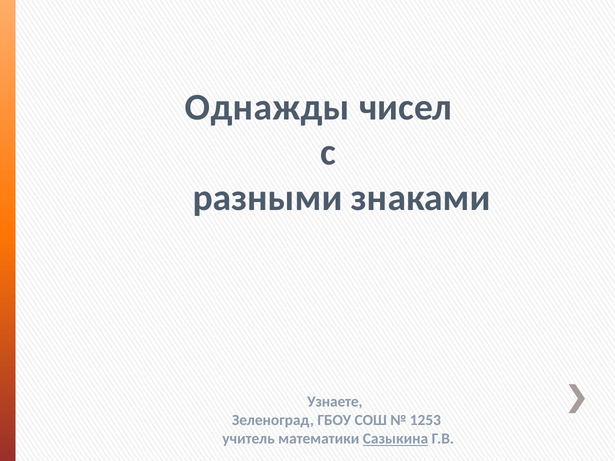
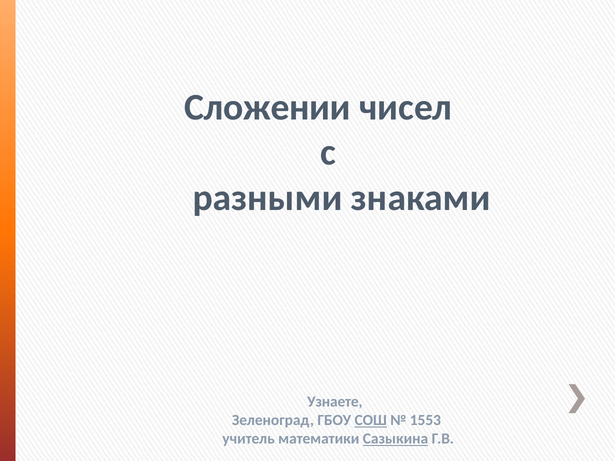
Однажды: Однажды -> Сложении (268, 108)
СОШ underline: none -> present (371, 421)
1253: 1253 -> 1553 (425, 421)
